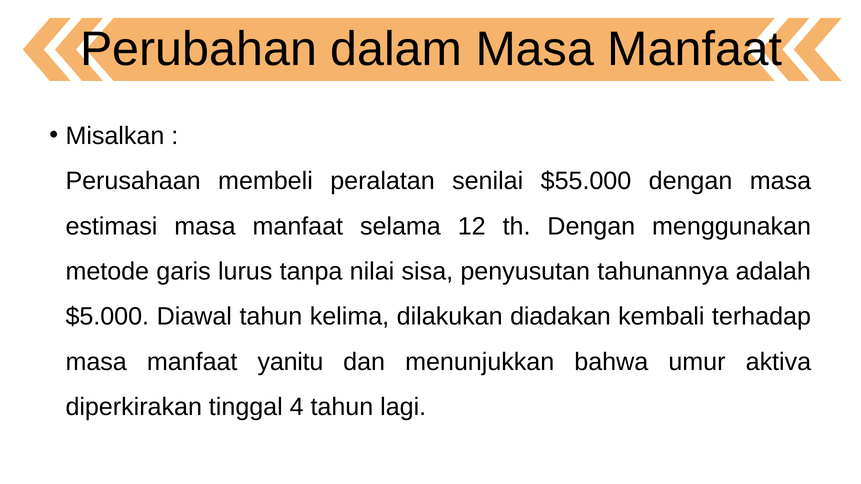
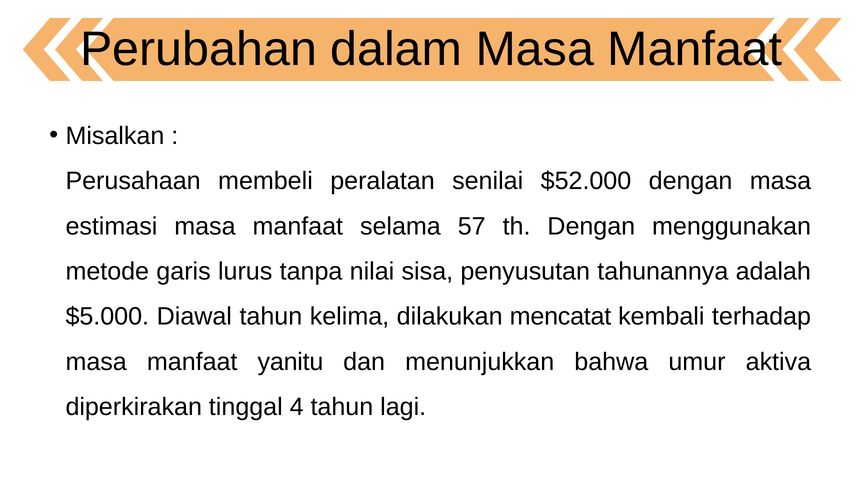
$55.000: $55.000 -> $52.000 (586, 181)
12: 12 -> 57 (472, 226)
diadakan: diadakan -> mencatat (560, 317)
